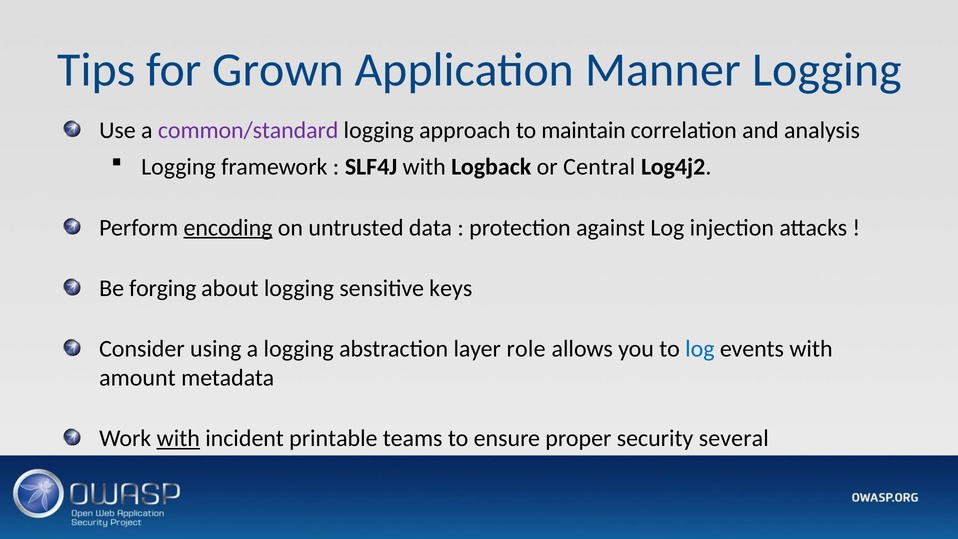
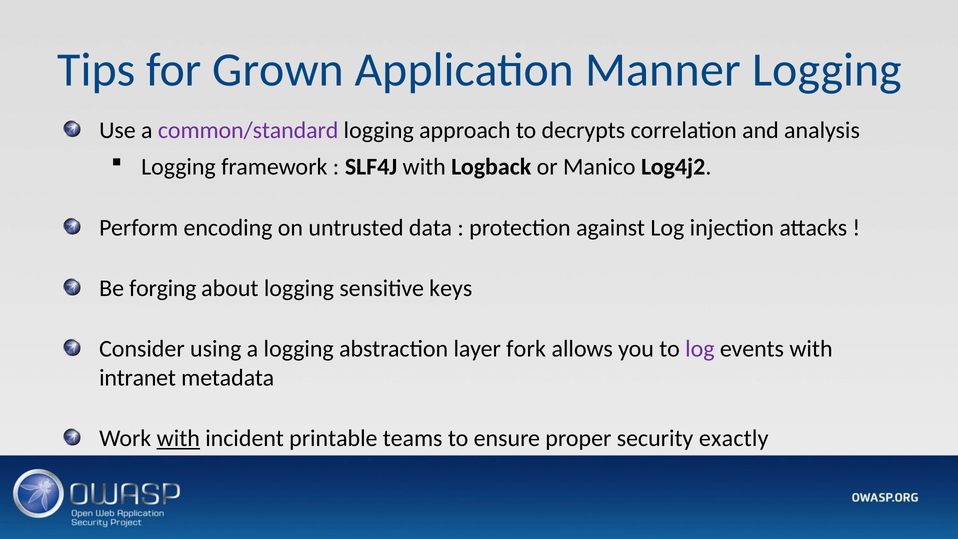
maintain: maintain -> decrypts (583, 130)
Central: Central -> Manico (599, 167)
encoding underline: present -> none (228, 228)
role: role -> fork (526, 349)
log colour: blue -> purple (700, 349)
amount: amount -> intranet (138, 378)
several: several -> exactly (734, 438)
